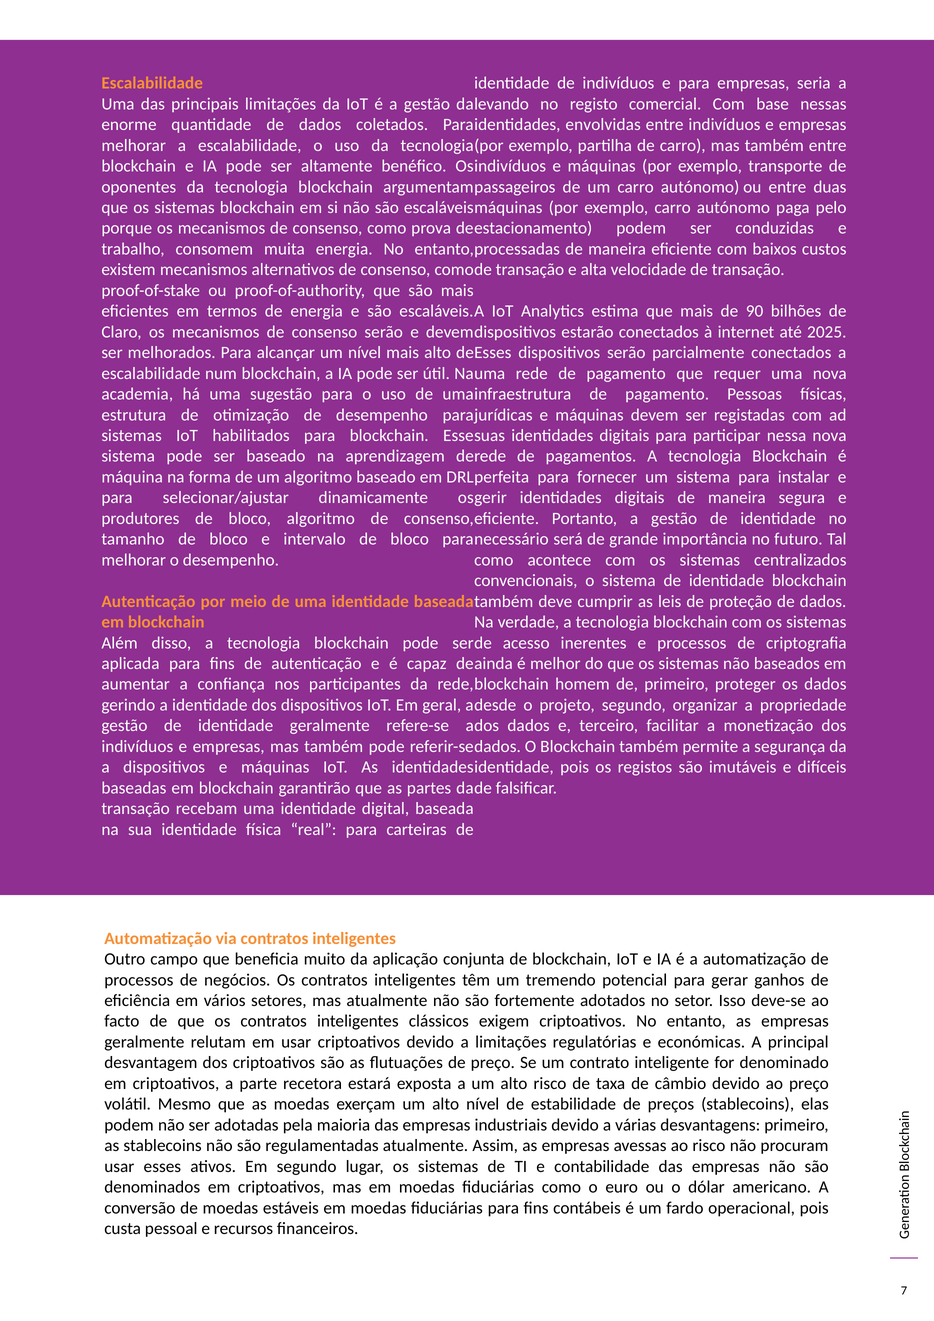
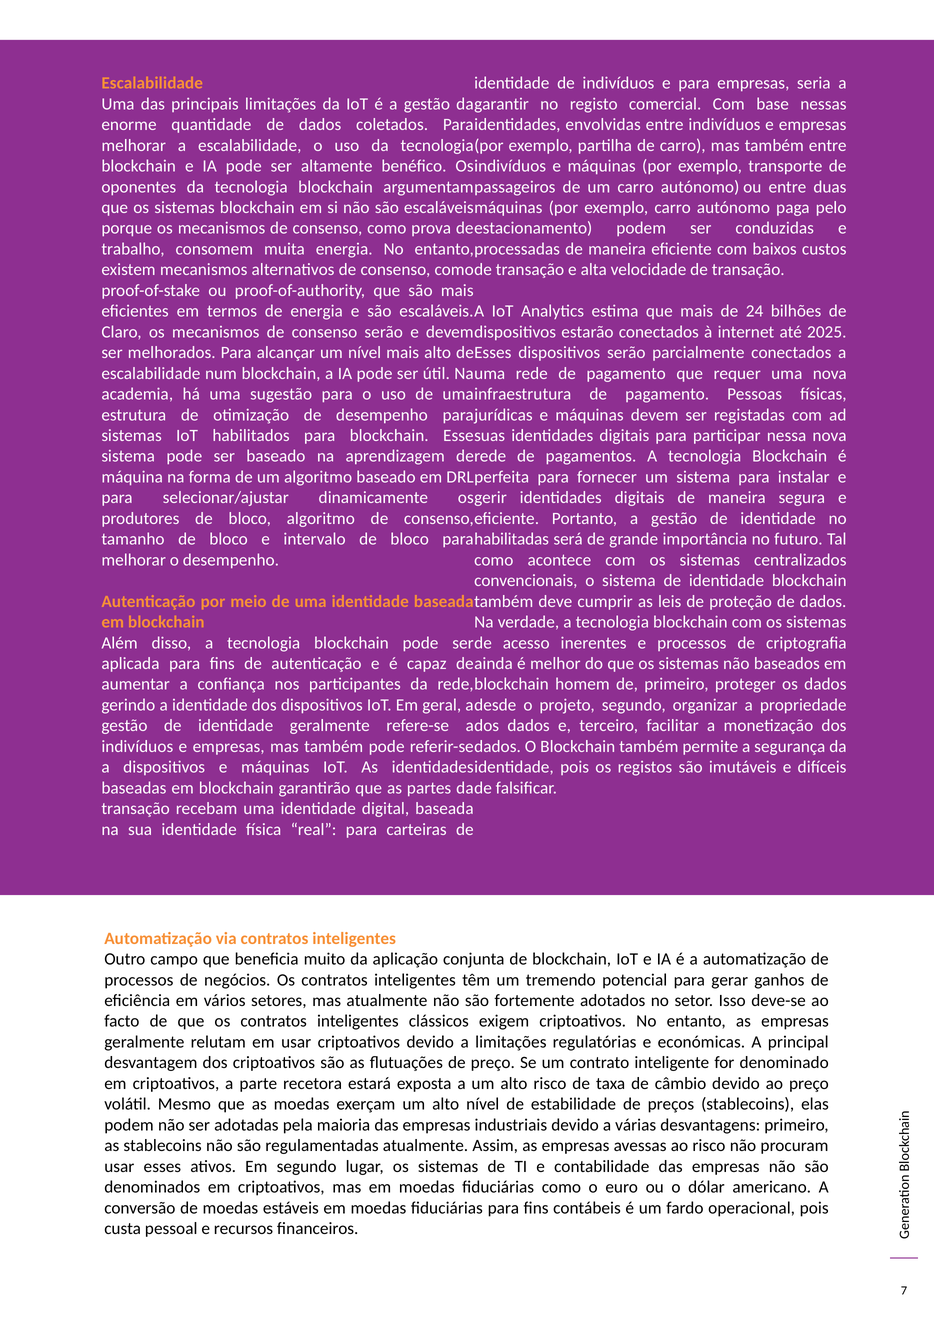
levando: levando -> garantir (502, 104)
90: 90 -> 24 (755, 311)
necessário: necessário -> habilitadas (512, 539)
